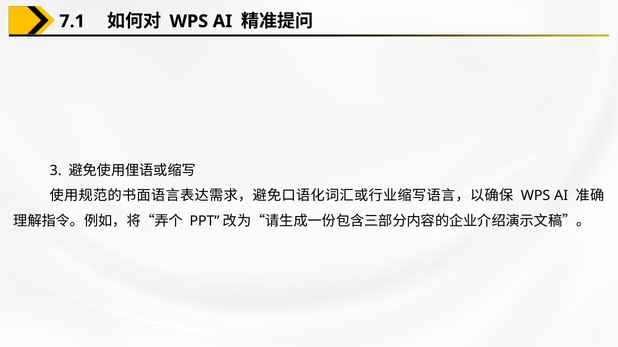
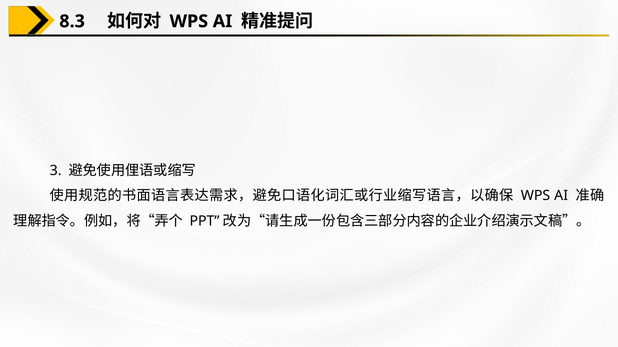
7.1: 7.1 -> 8.3 (72, 21)
